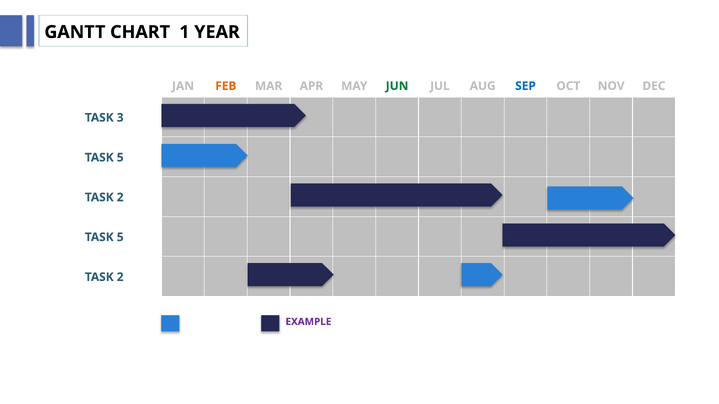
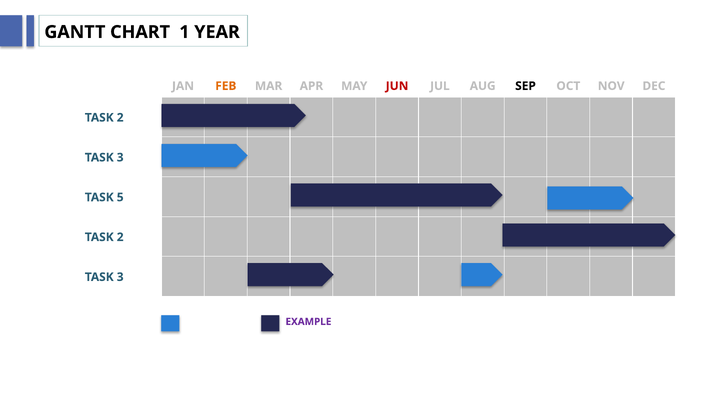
JUN colour: green -> red (397, 86)
SEP colour: blue -> black (526, 86)
3: 3 -> 2 (120, 118)
5: 5 -> 3 (120, 158)
2: 2 -> 5 (120, 197)
5: 5 -> 2 (120, 237)
2: 2 -> 3 (120, 277)
